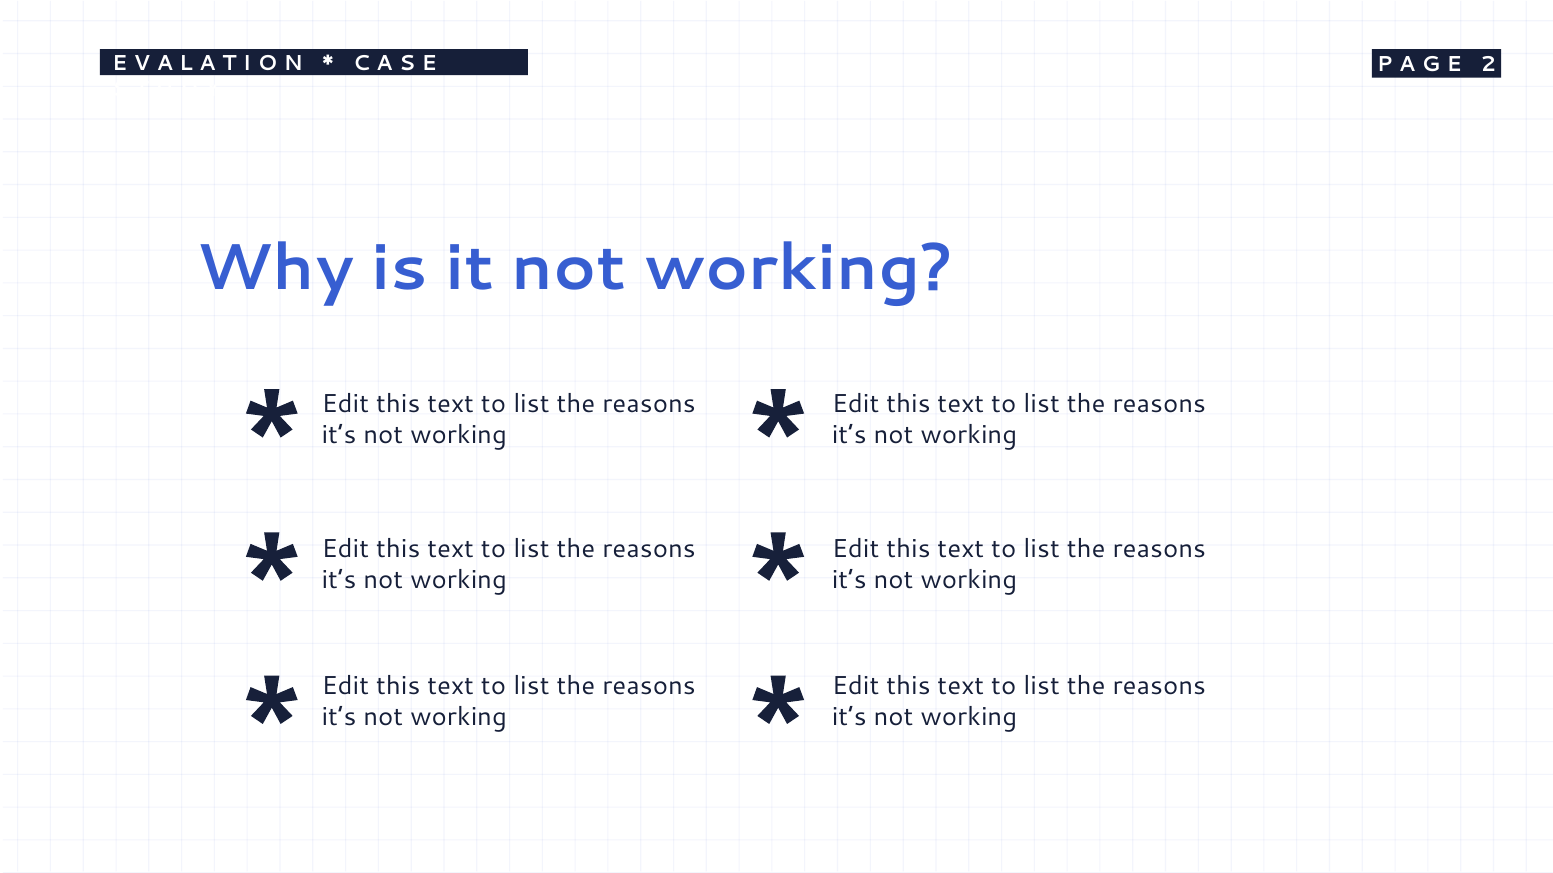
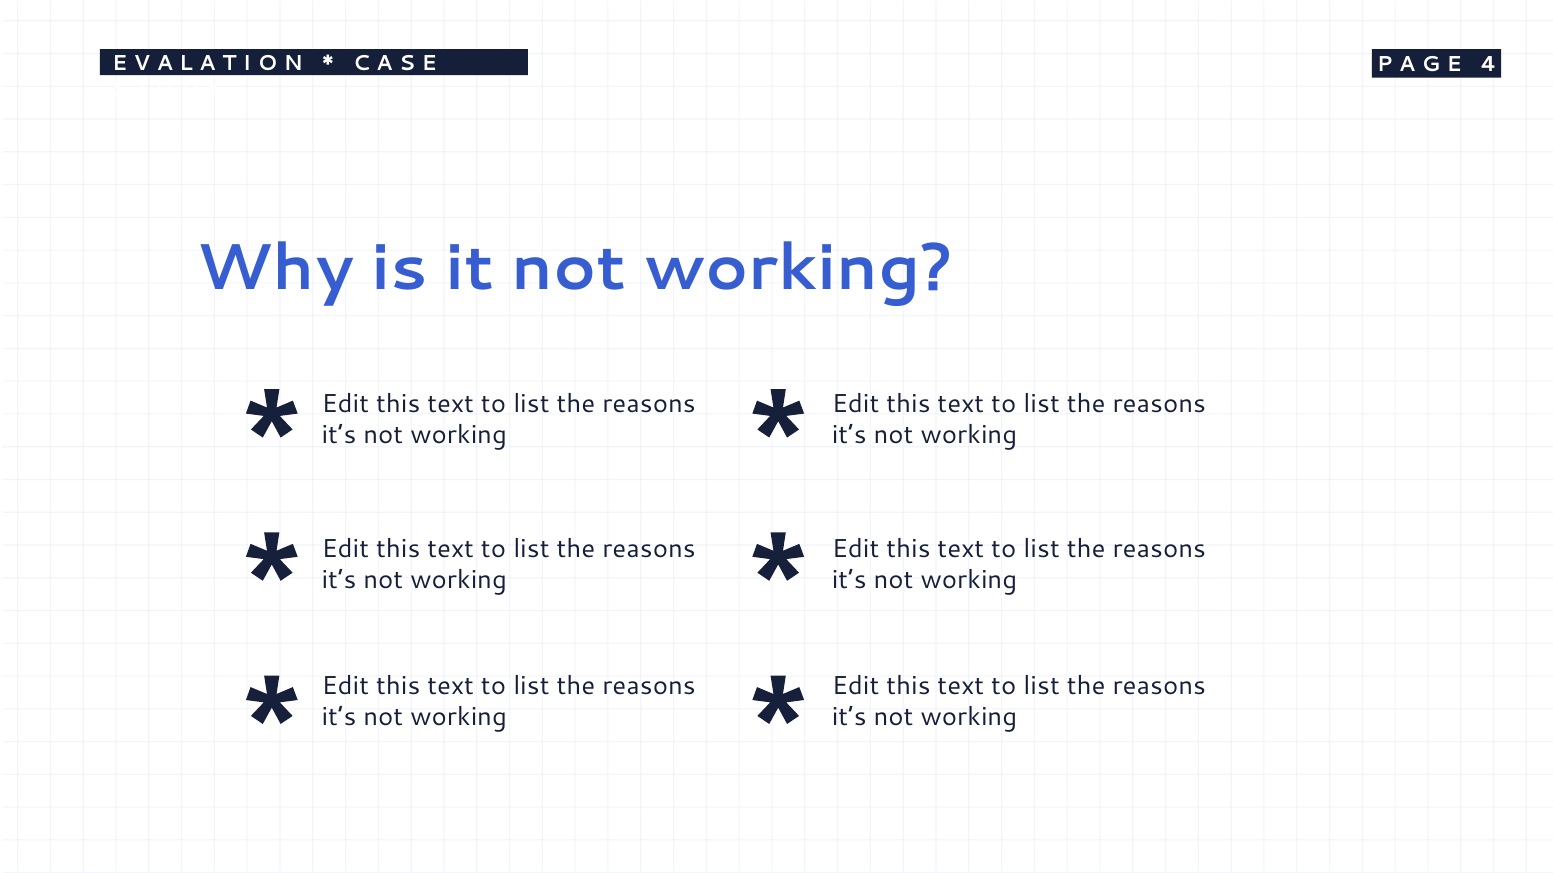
2: 2 -> 4 (1489, 65)
